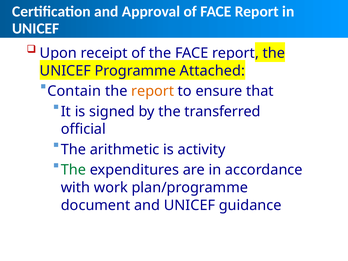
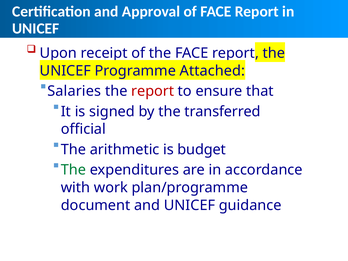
Contain: Contain -> Salaries (74, 91)
report colour: orange -> red (153, 91)
activity: activity -> budget (202, 150)
